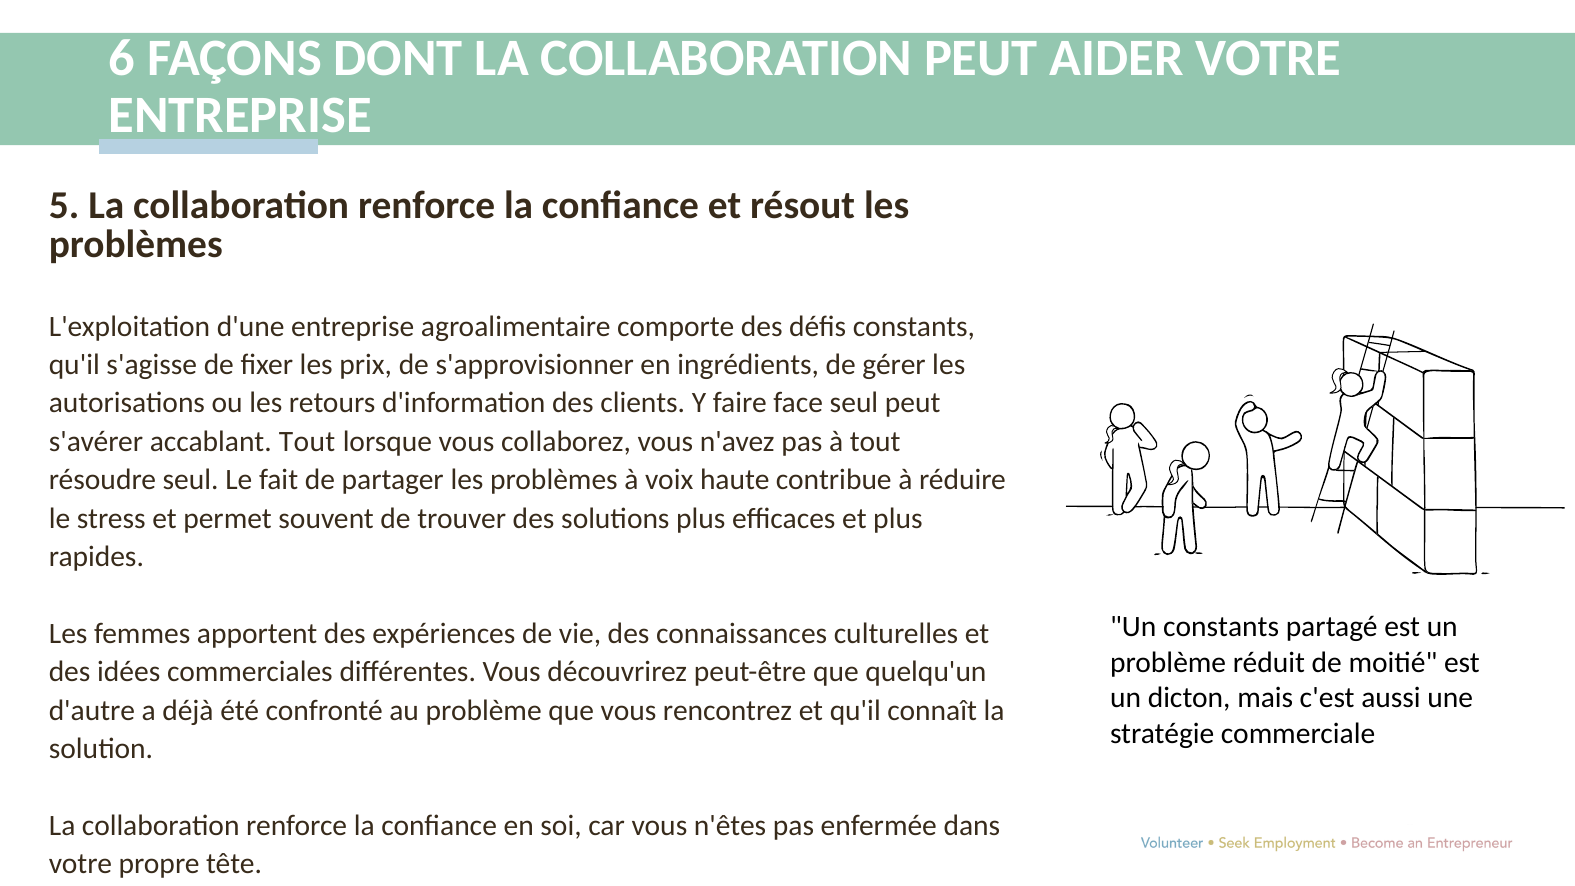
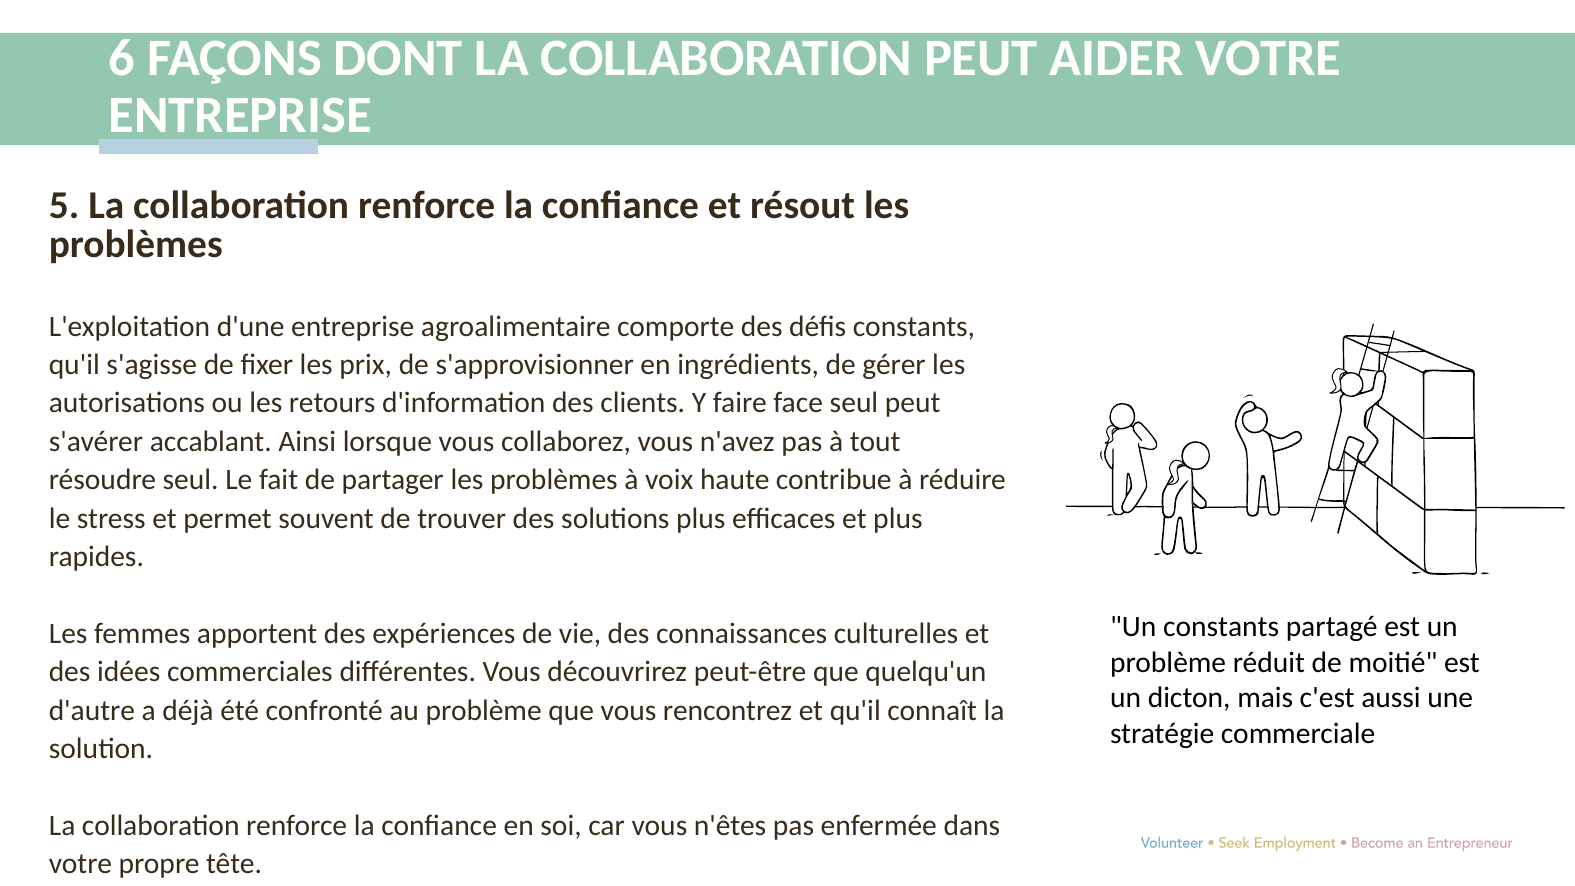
accablant Tout: Tout -> Ainsi (307, 442)
